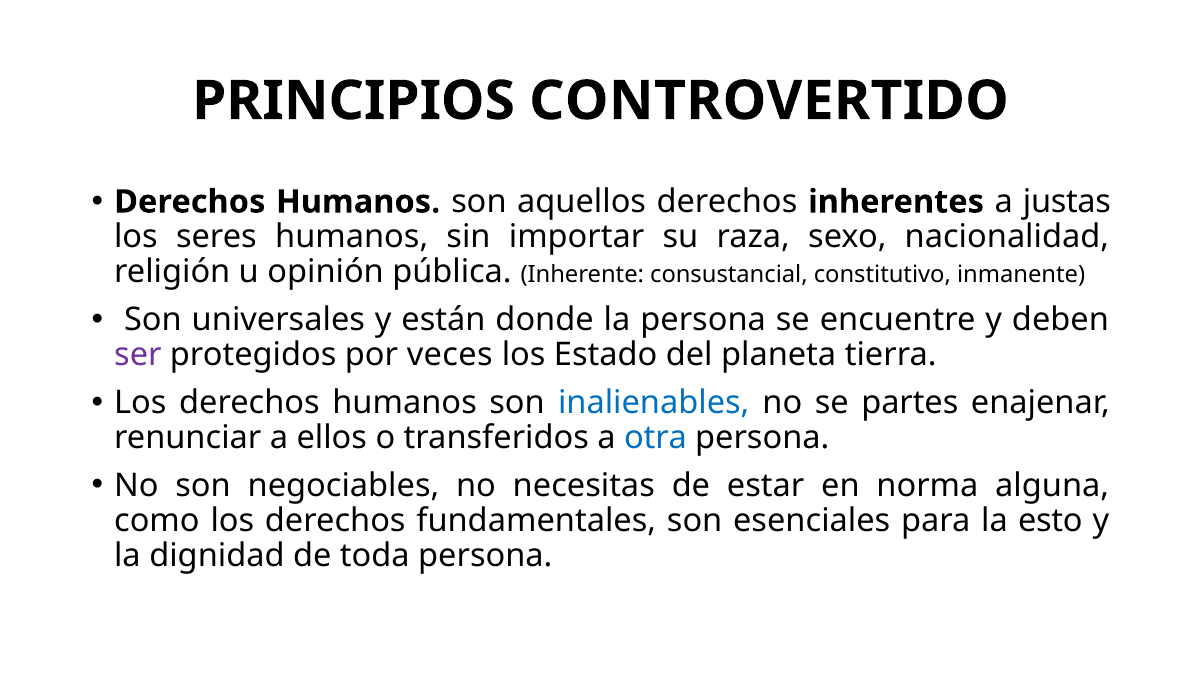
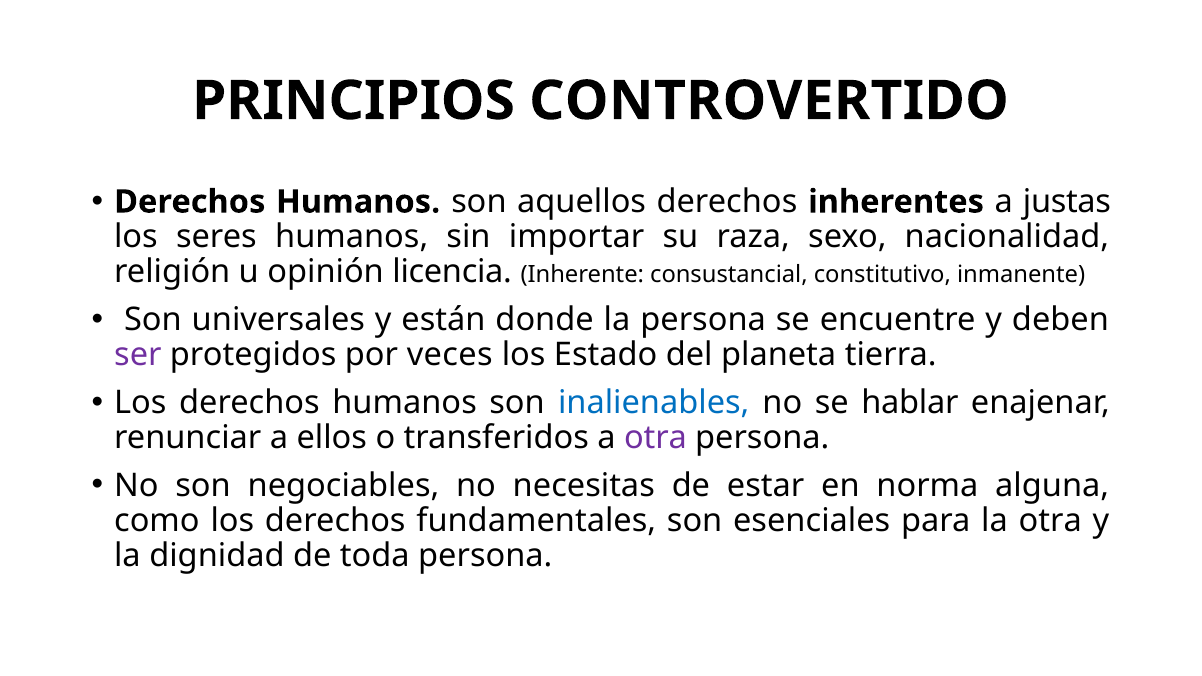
pública: pública -> licencia (452, 272)
partes: partes -> hablar (910, 403)
otra colour: blue -> purple (655, 438)
la esto: esto -> otra (1050, 521)
